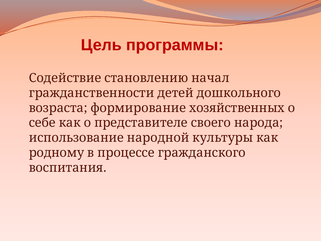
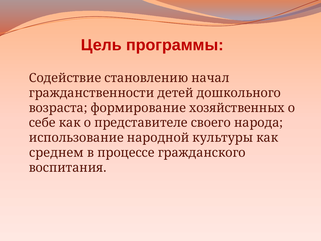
родному: родному -> среднем (56, 153)
